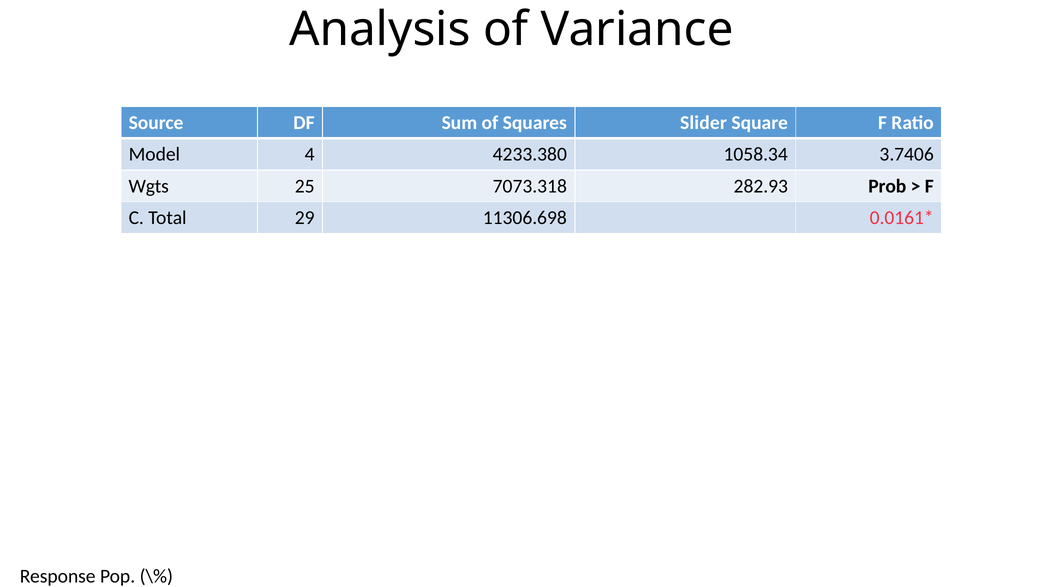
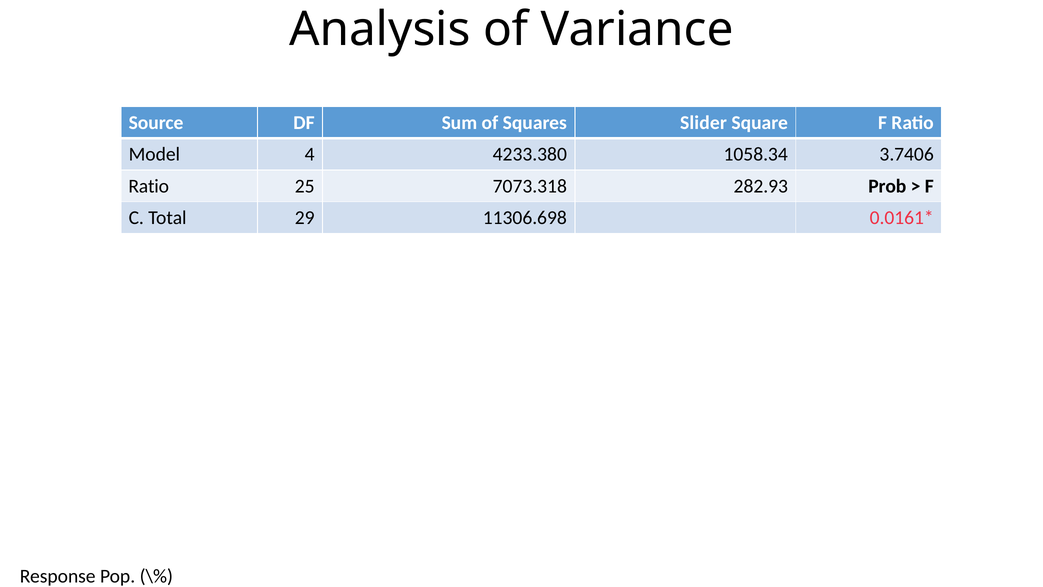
Wgts: Wgts -> Ratio (149, 186)
